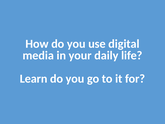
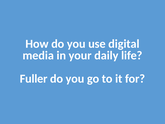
Learn: Learn -> Fuller (34, 79)
